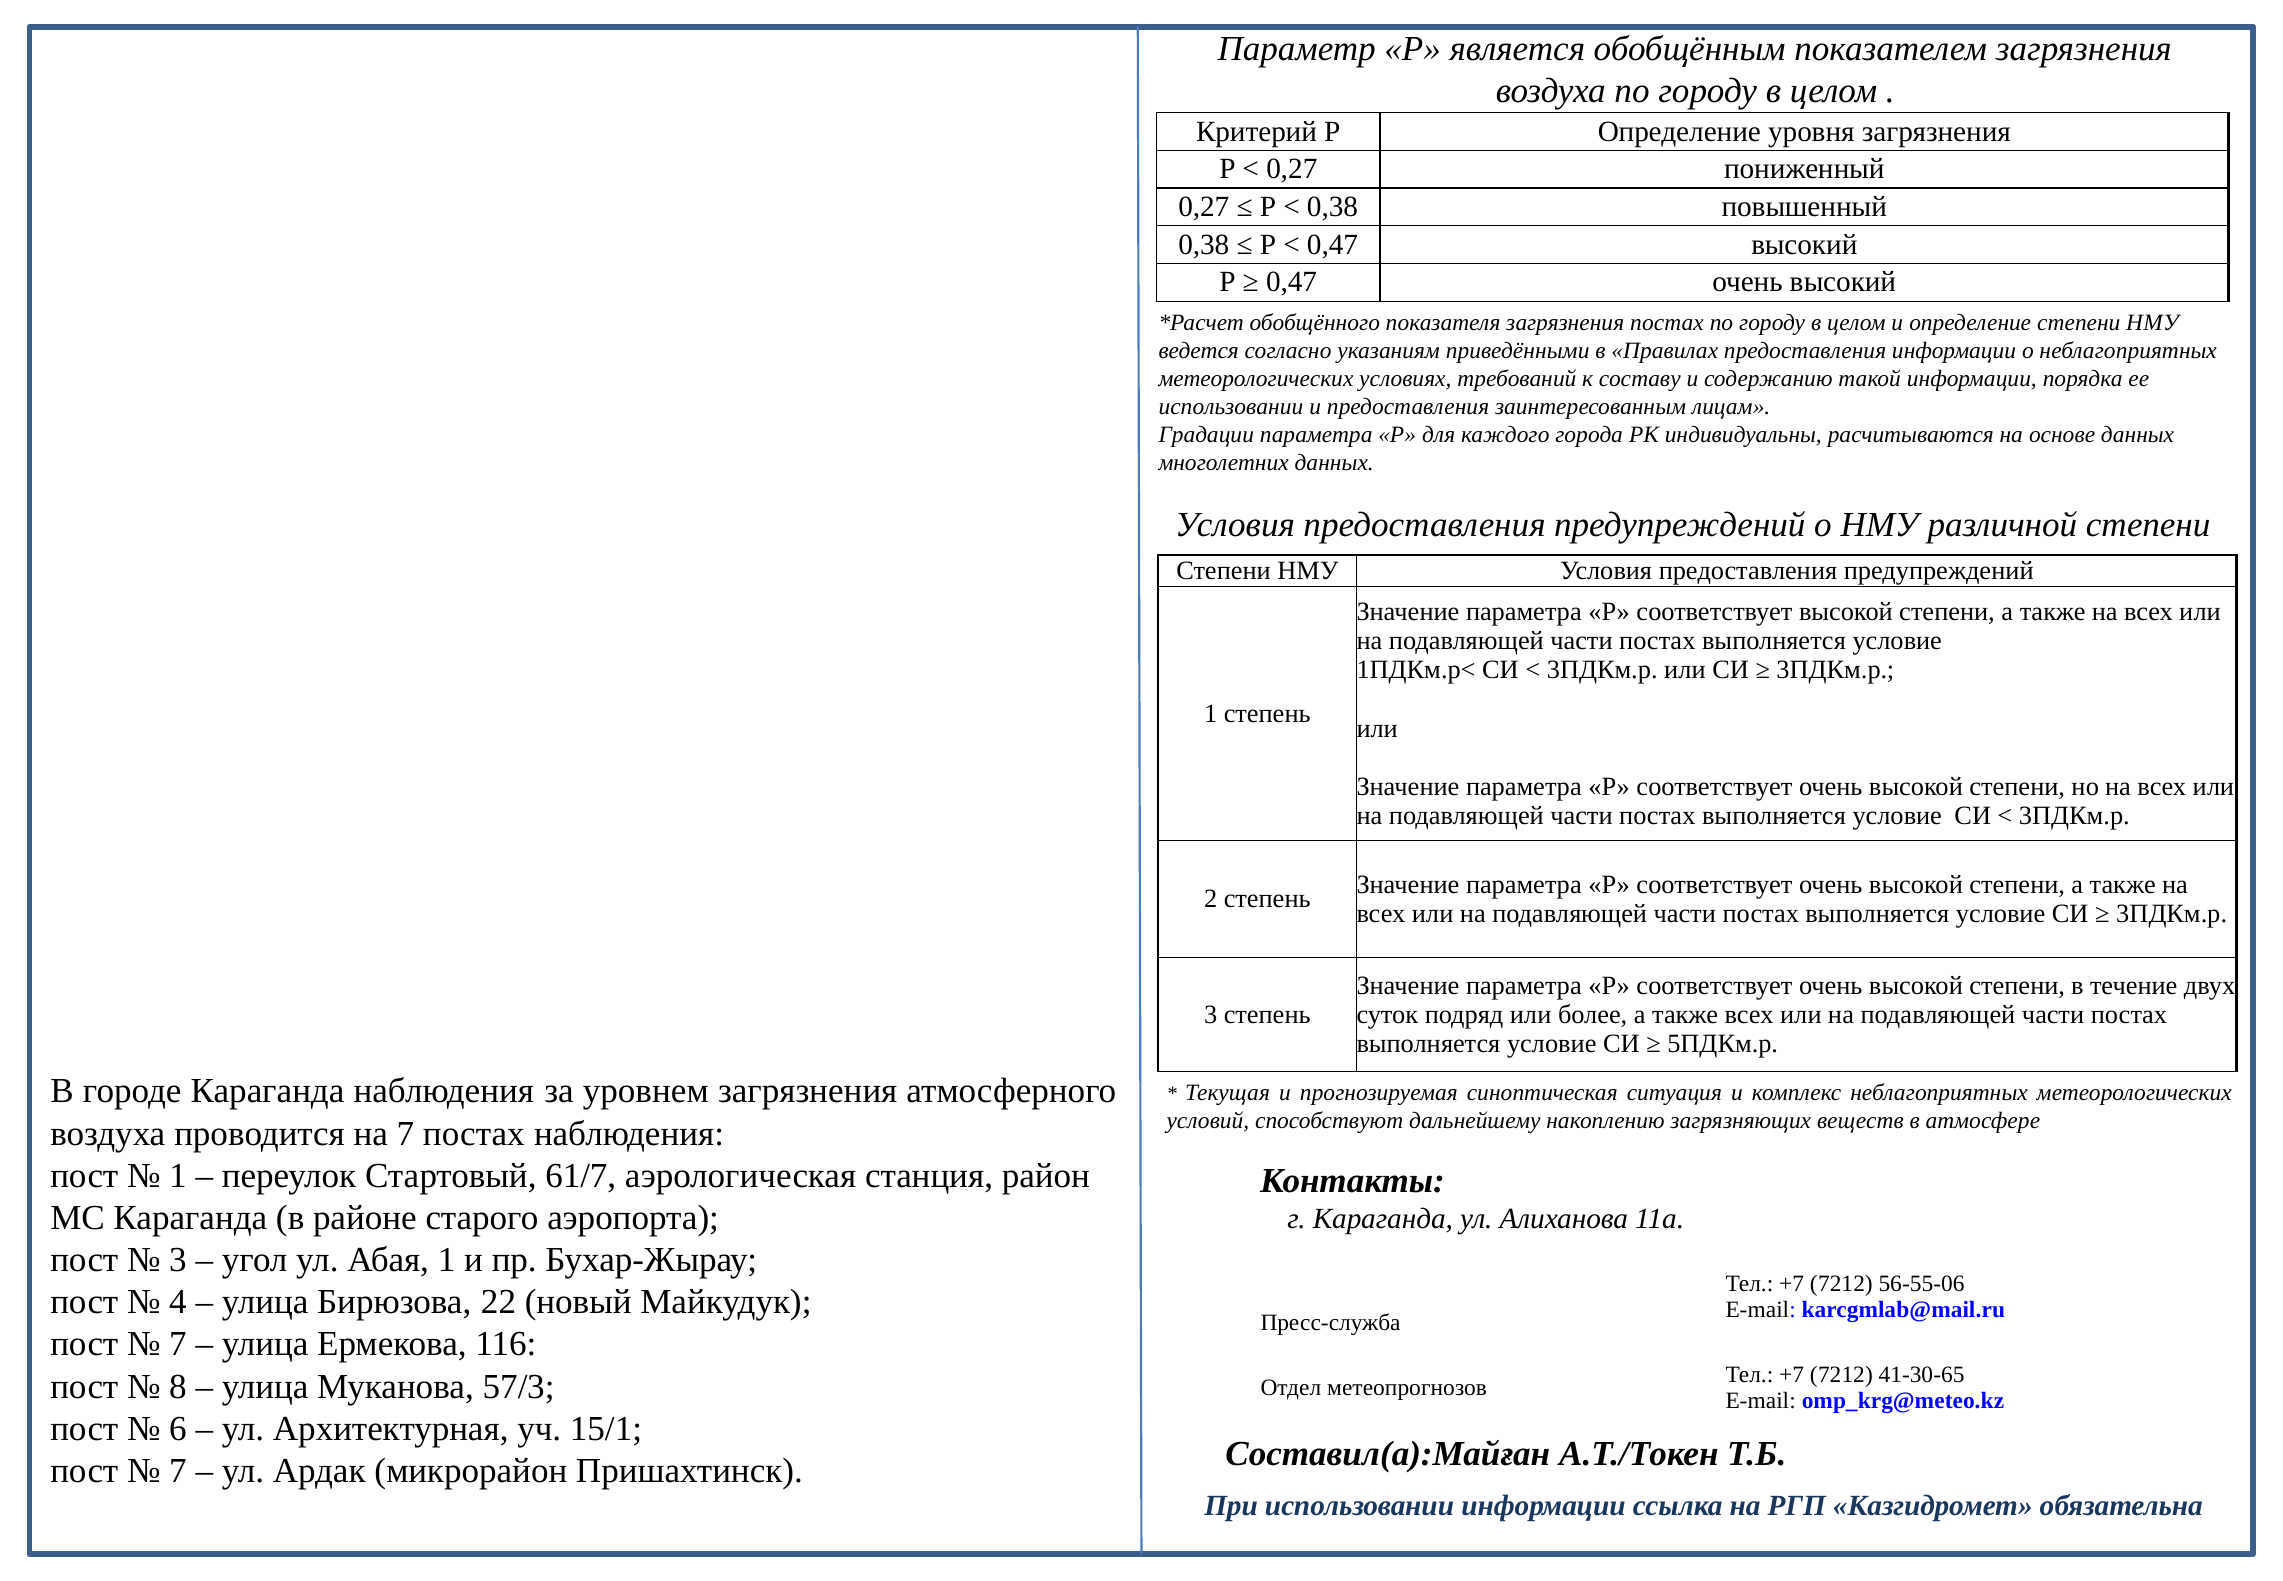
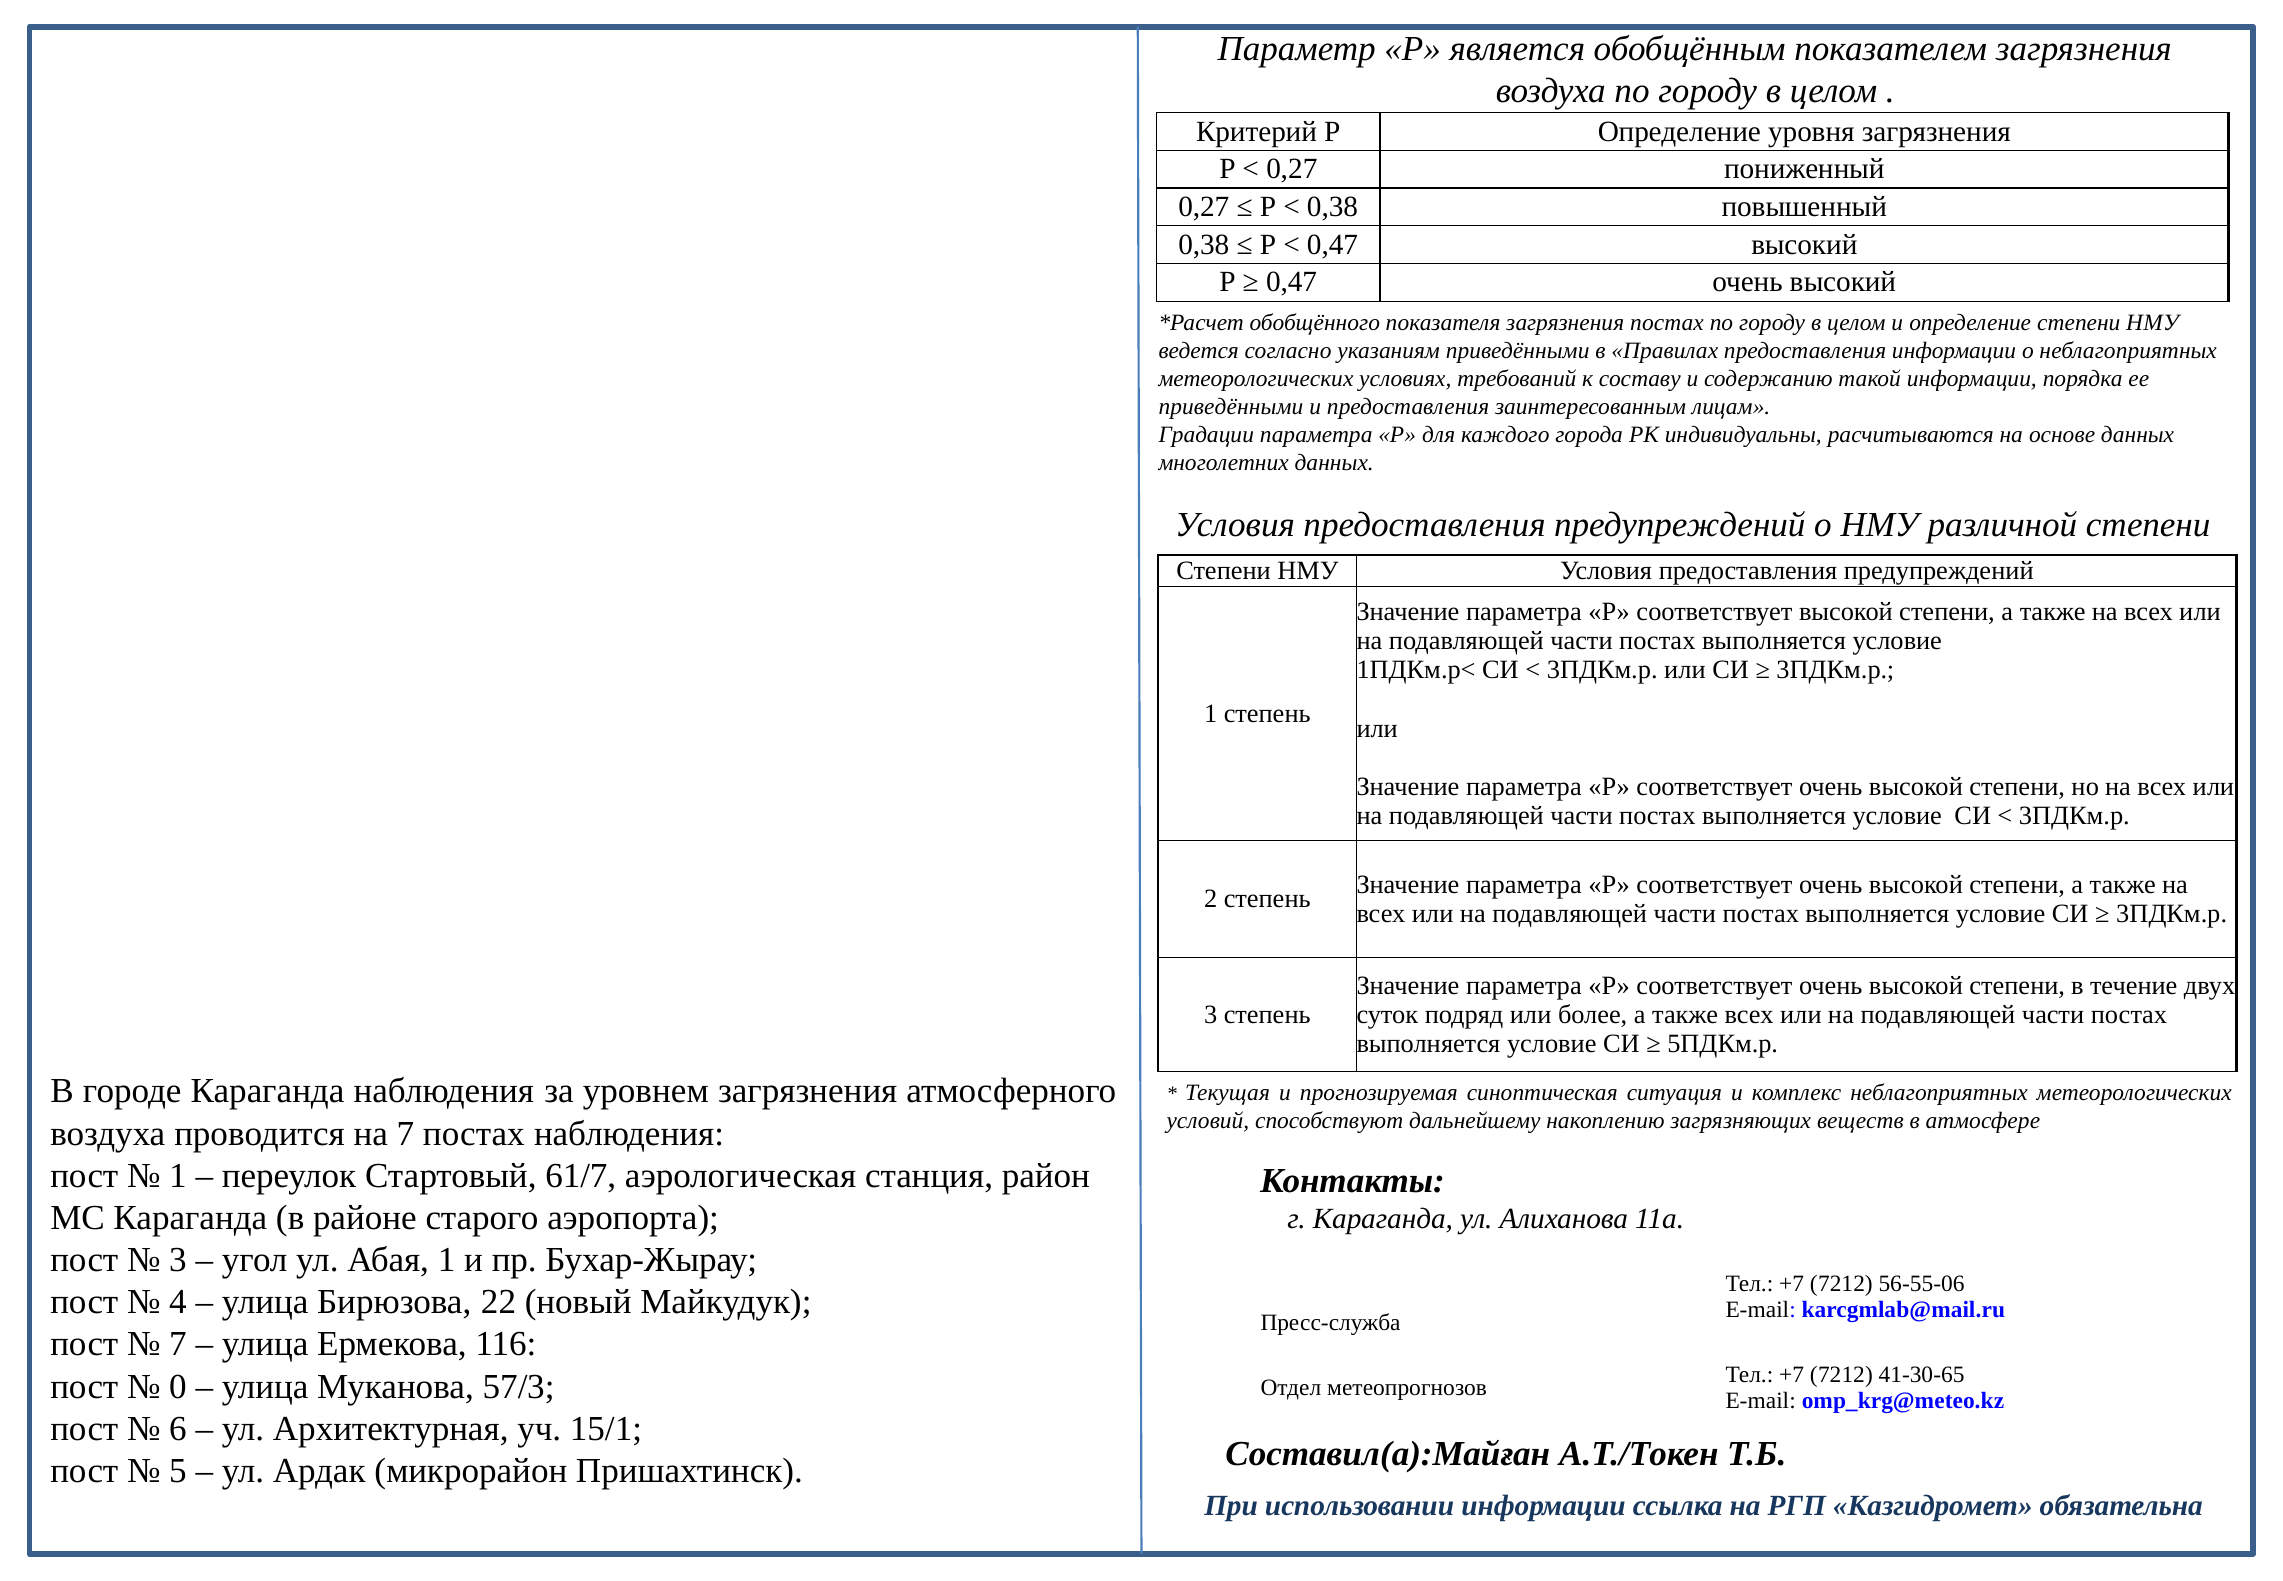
использовании: использовании -> приведёнными (1231, 407)
8: 8 -> 0 (178, 1386)
7: 7 -> 5 (178, 1470)
